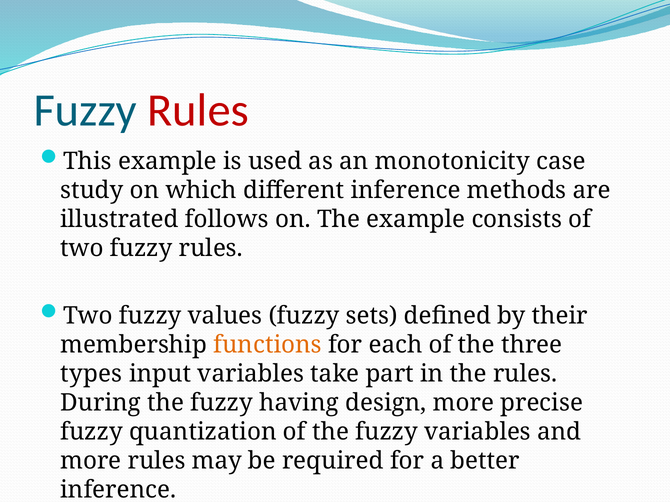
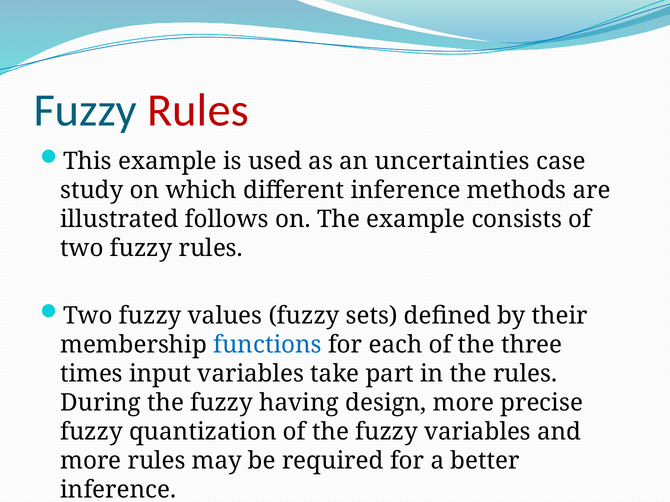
monotonicity: monotonicity -> uncertainties (452, 161)
functions colour: orange -> blue (267, 345)
types: types -> times (92, 374)
